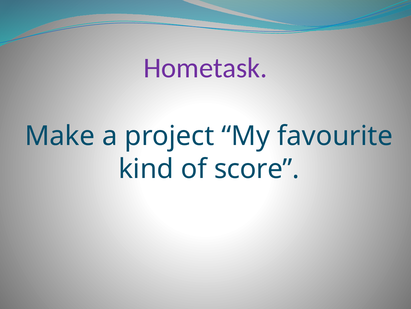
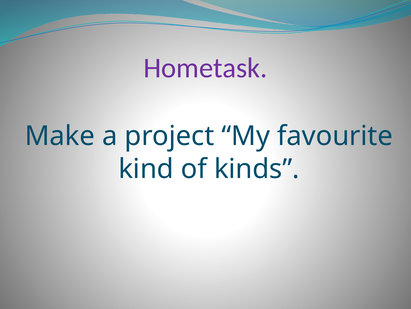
score: score -> kinds (257, 169)
